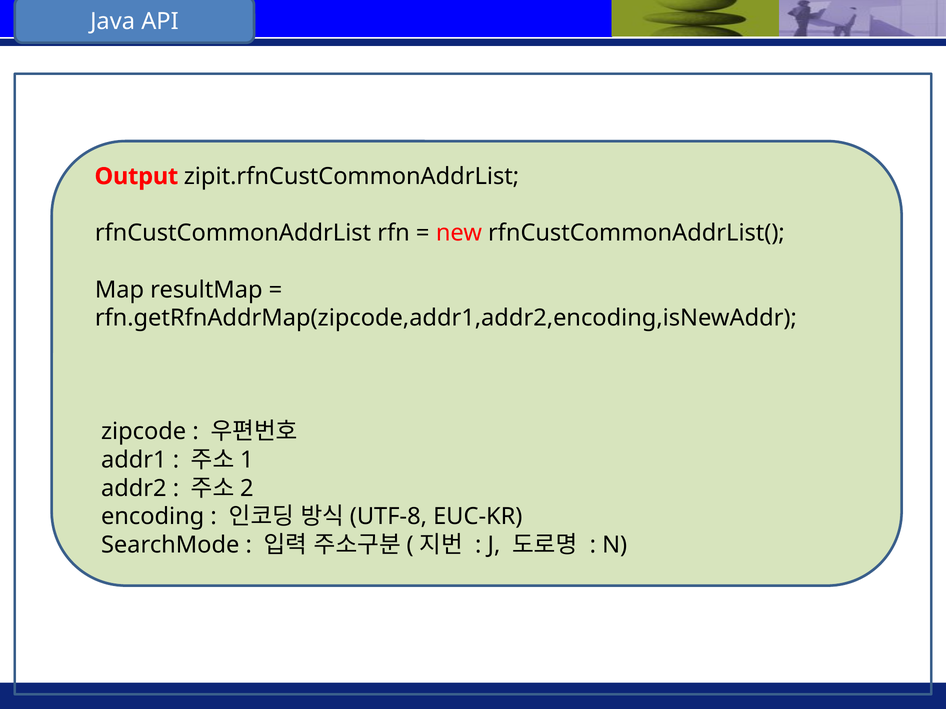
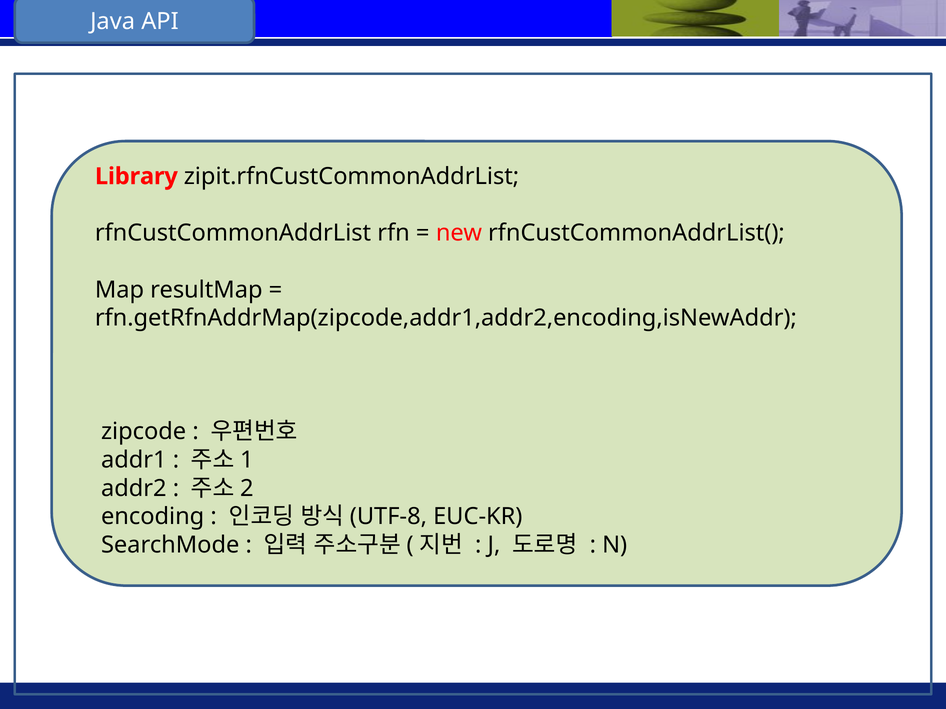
Output: Output -> Library (136, 176)
